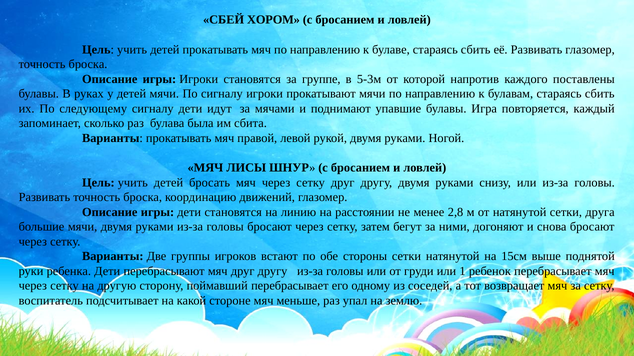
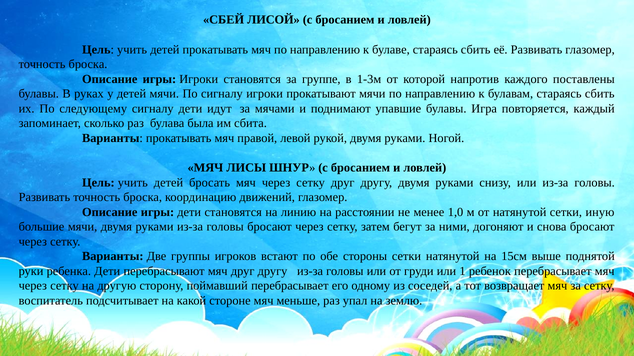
ХОРОМ: ХОРОМ -> ЛИСОЙ (273, 20)
5-3м: 5-3м -> 1-3м (369, 79)
2,8: 2,8 -> 1,0 (456, 212)
друга: друга -> иную (600, 212)
